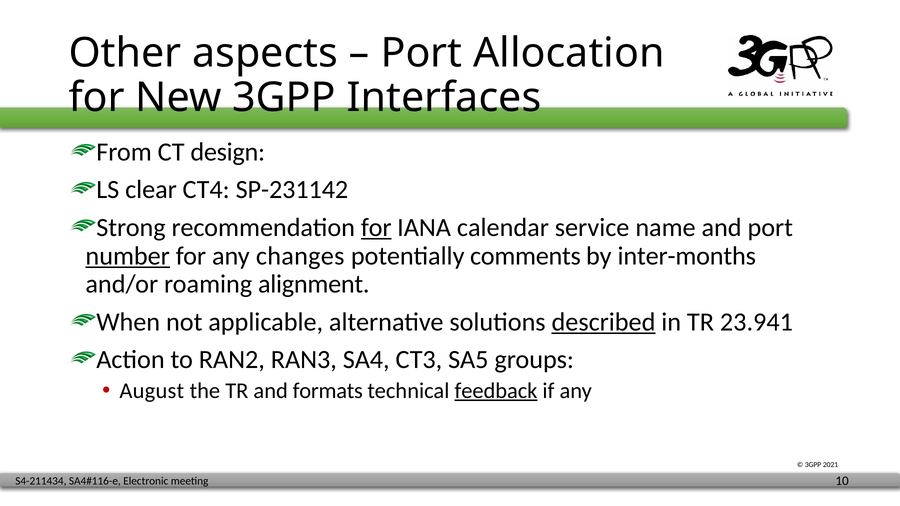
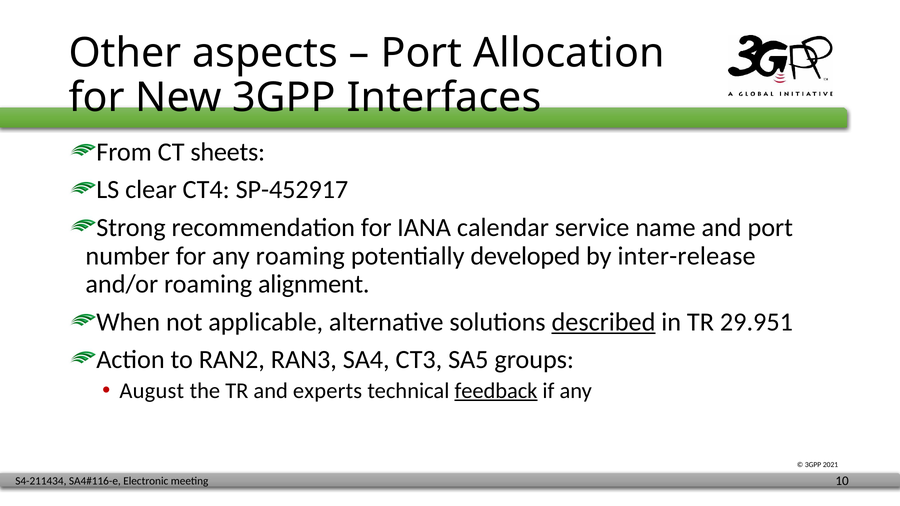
design: design -> sheets (228, 152)
SP-231142: SP-231142 -> SP-452917 (292, 190)
for underline: present -> none (376, 228)
number underline: present -> none (128, 256)
any changes: changes -> roaming (300, 256)
comments: comments -> developed (525, 256)
inter-months: inter-months -> inter-release (687, 256)
23.941: 23.941 -> 29.951 (756, 322)
formats: formats -> experts (328, 391)
